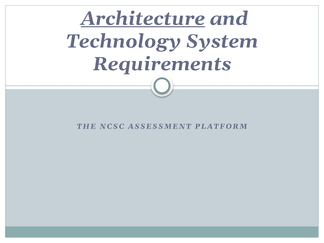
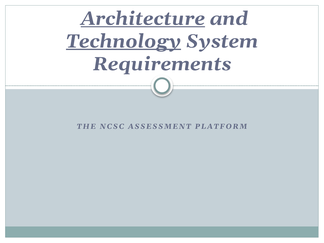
Technology underline: none -> present (124, 41)
